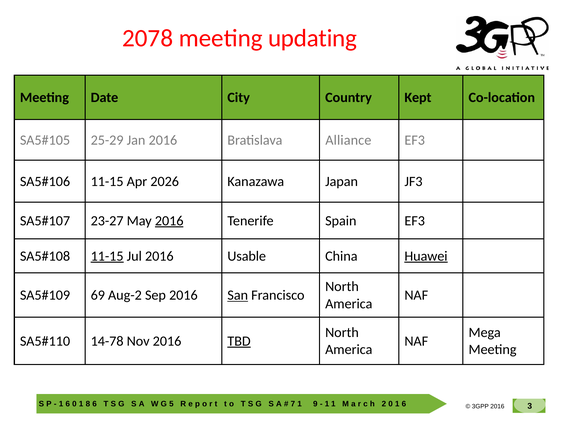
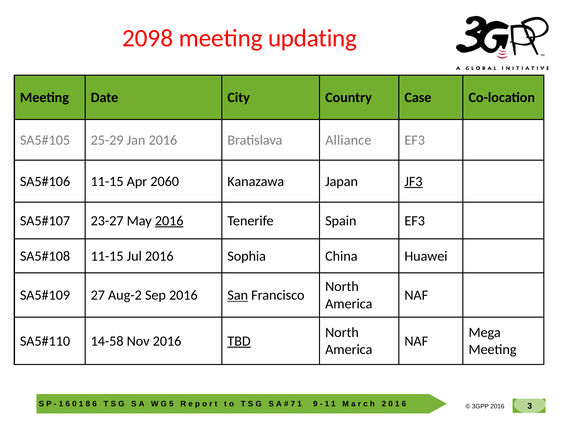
2078: 2078 -> 2098 (148, 38)
Kept: Kept -> Case (418, 98)
2026: 2026 -> 2060 (165, 181)
JF3 underline: none -> present (414, 181)
11-15 underline: present -> none (107, 256)
Usable: Usable -> Sophia (247, 256)
Huawei underline: present -> none (426, 256)
69: 69 -> 27 (98, 295)
14-78: 14-78 -> 14-58 (107, 341)
